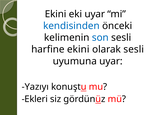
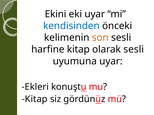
son colour: blue -> orange (100, 38)
harfine ekini: ekini -> kitap (78, 50)
Yazıyı: Yazıyı -> Ekleri (35, 87)
Ekleri: Ekleri -> Kitap (35, 99)
